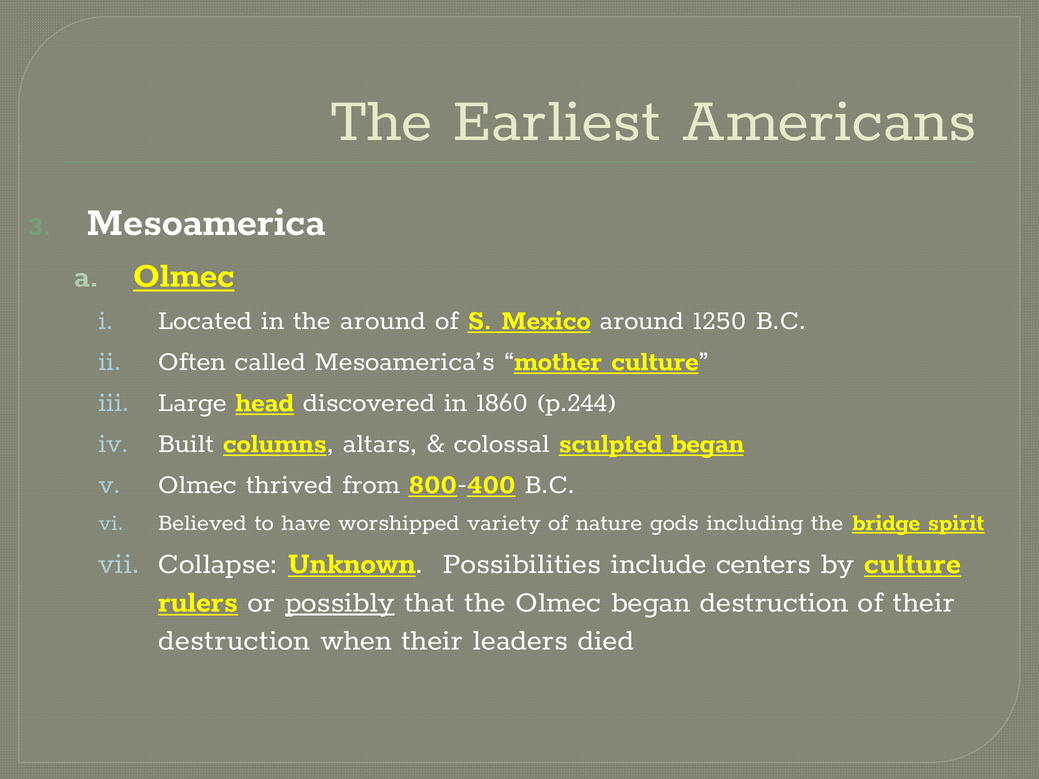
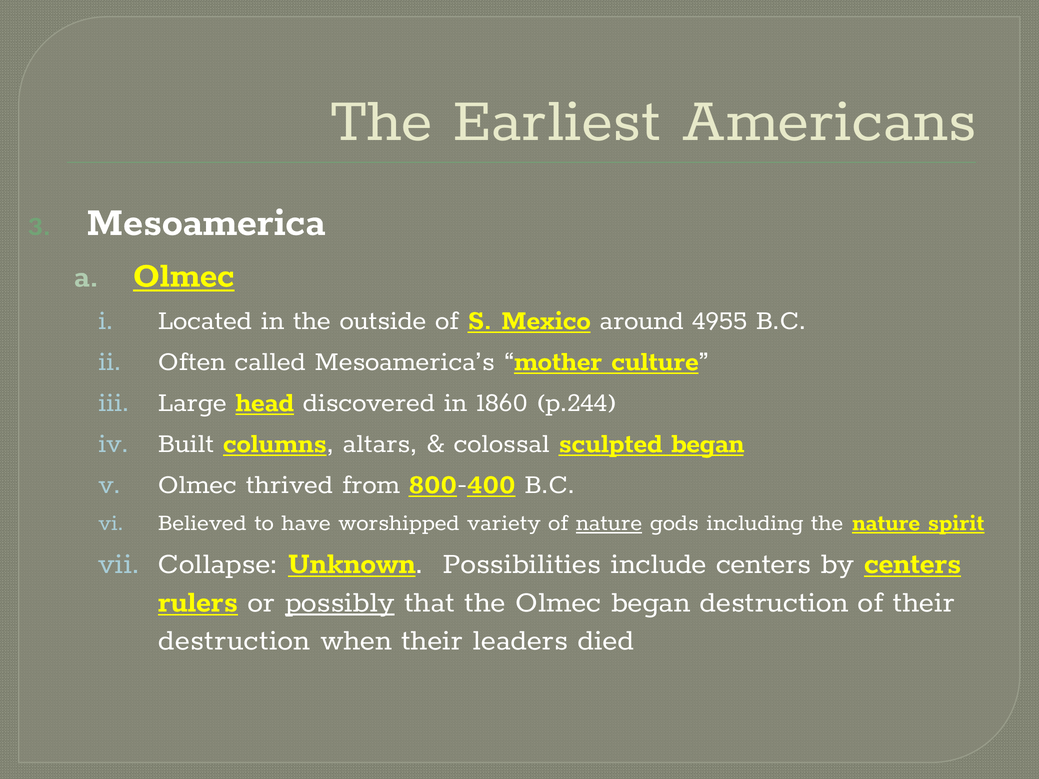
the around: around -> outside (383, 320)
1250: 1250 -> 4955 (720, 320)
nature underline: none -> present (609, 522)
the bridge: bridge -> nature (886, 522)
by culture: culture -> centers (913, 563)
